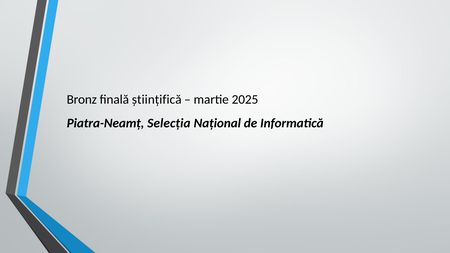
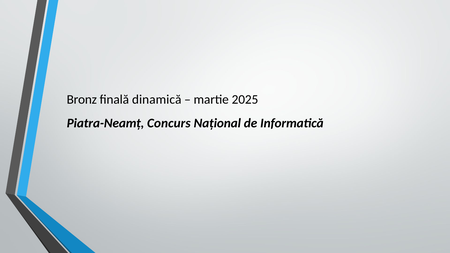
științifică: științifică -> dinamică (157, 99)
Selecția: Selecția -> Concurs (169, 123)
